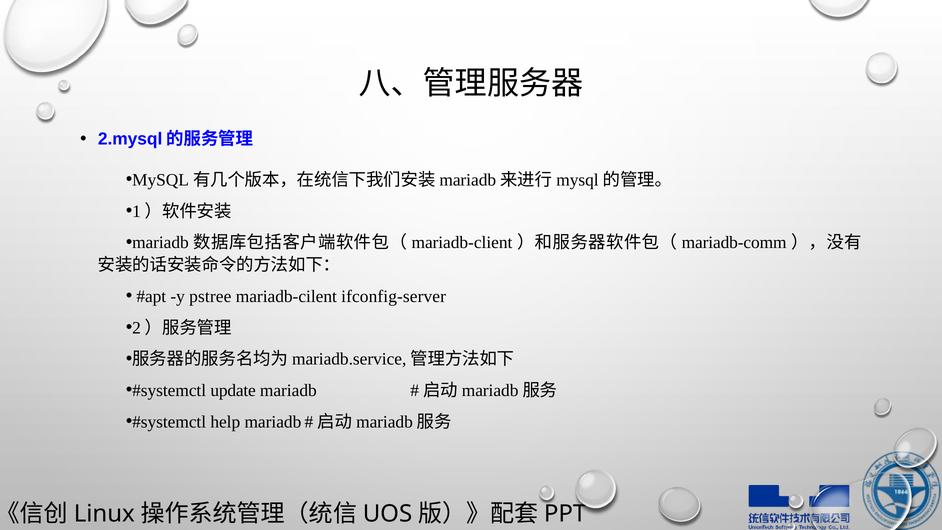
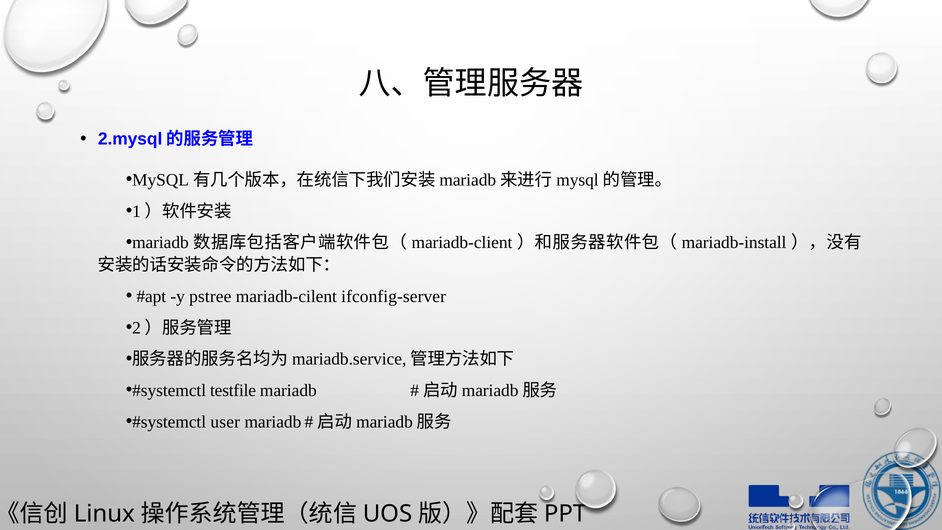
mariadb-comm: mariadb-comm -> mariadb-install (734, 243)
update: update -> testfile (233, 390)
help: help -> user (225, 422)
